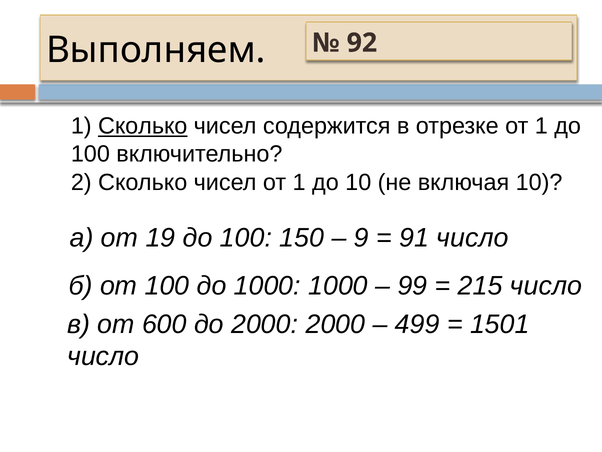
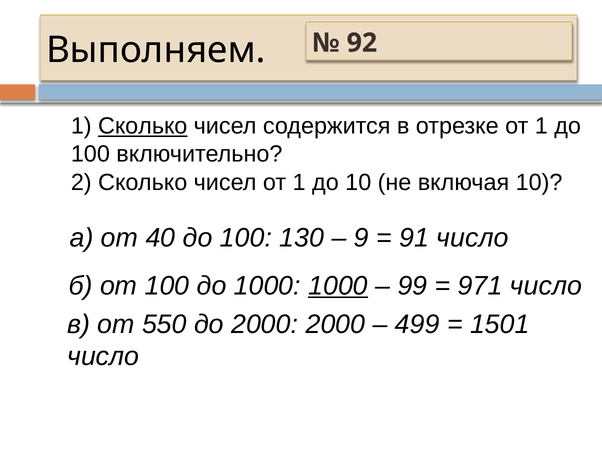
19: 19 -> 40 (160, 238)
150: 150 -> 130 (302, 238)
1000 underline: none -> present (338, 286)
215: 215 -> 971 (480, 286)
600: 600 -> 550 (164, 324)
